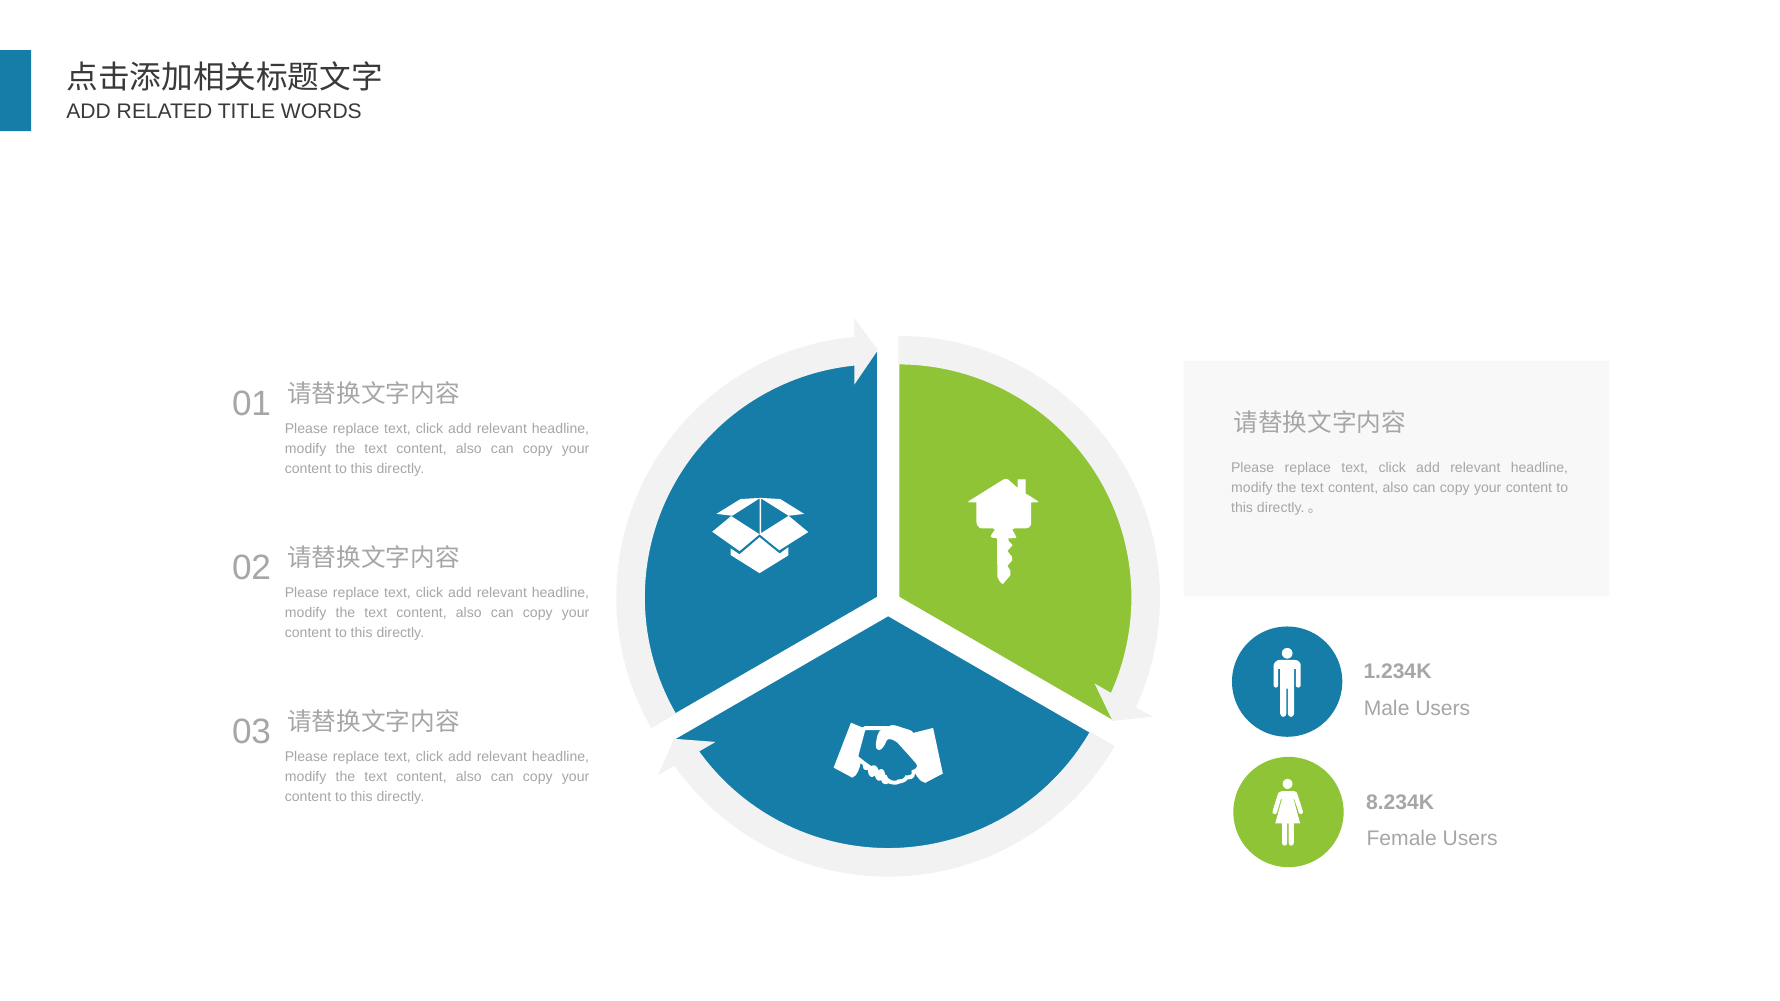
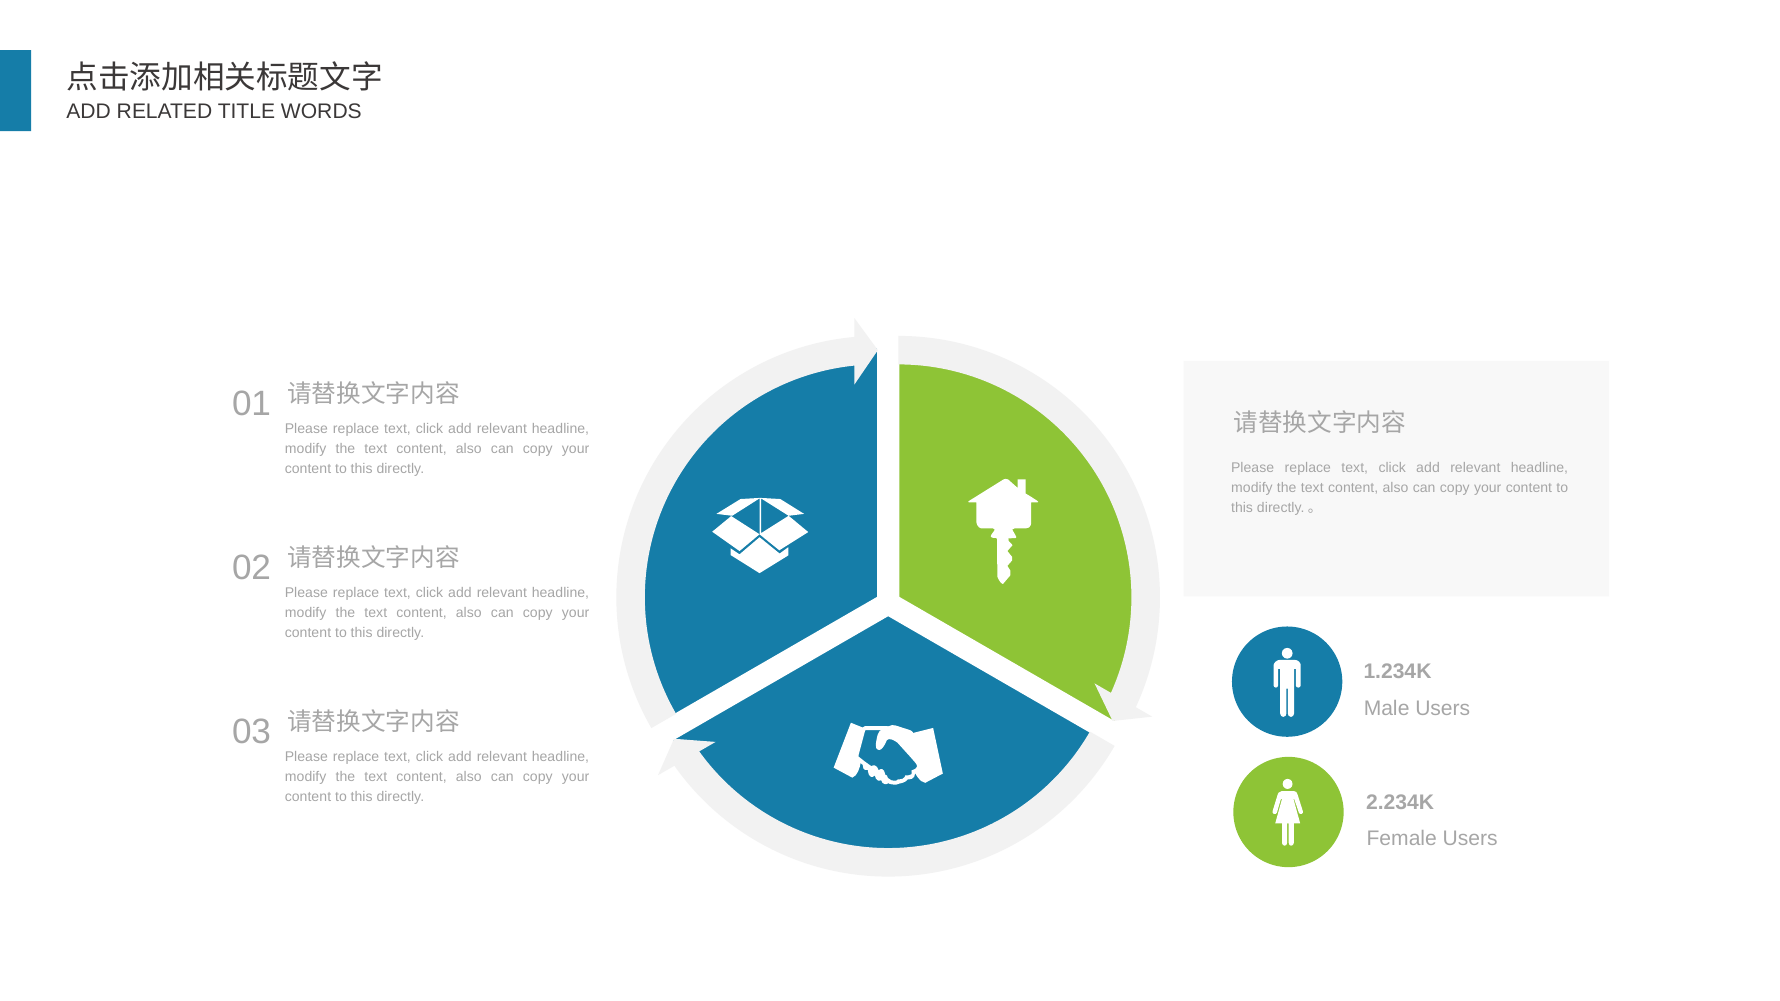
8.234K: 8.234K -> 2.234K (1400, 803)
